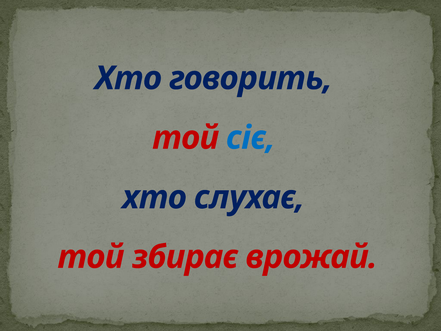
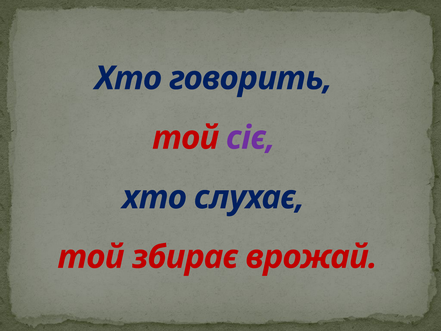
сіє colour: blue -> purple (251, 138)
